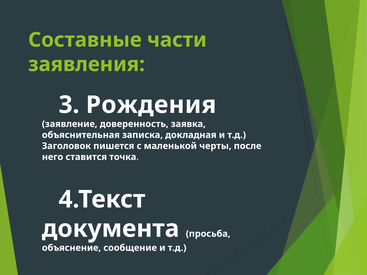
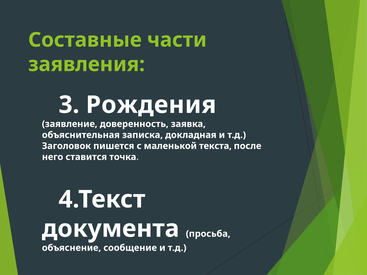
черты: черты -> текста (215, 146)
